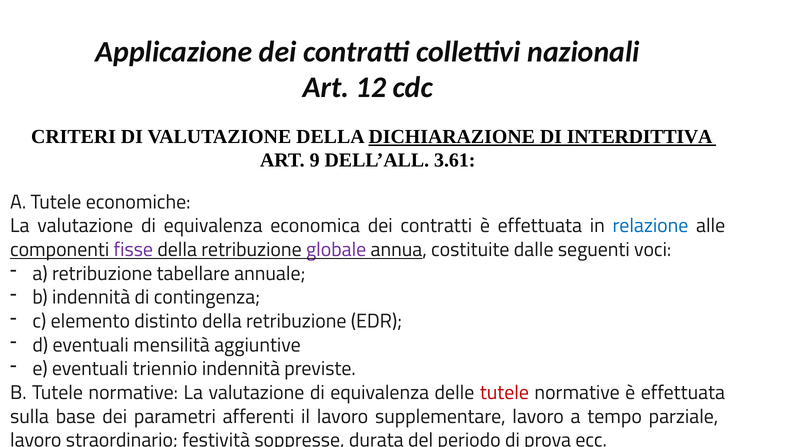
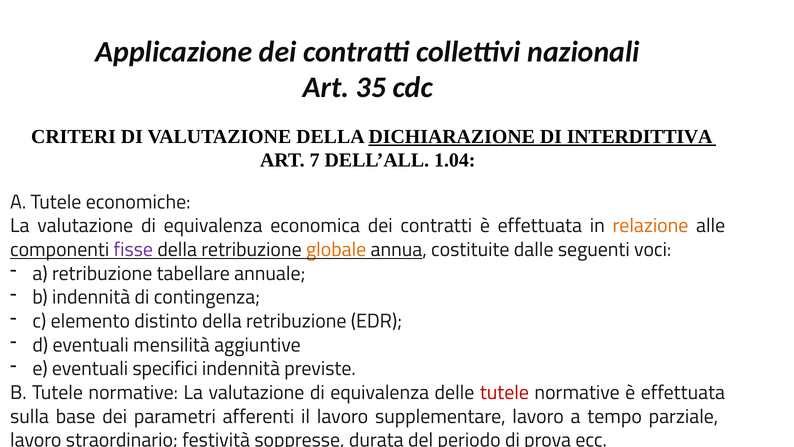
12: 12 -> 35 (371, 88)
9: 9 -> 7 (315, 160)
3.61: 3.61 -> 1.04 (455, 160)
relazione colour: blue -> orange (650, 226)
globale colour: purple -> orange (336, 249)
triennio: triennio -> specifici (165, 369)
